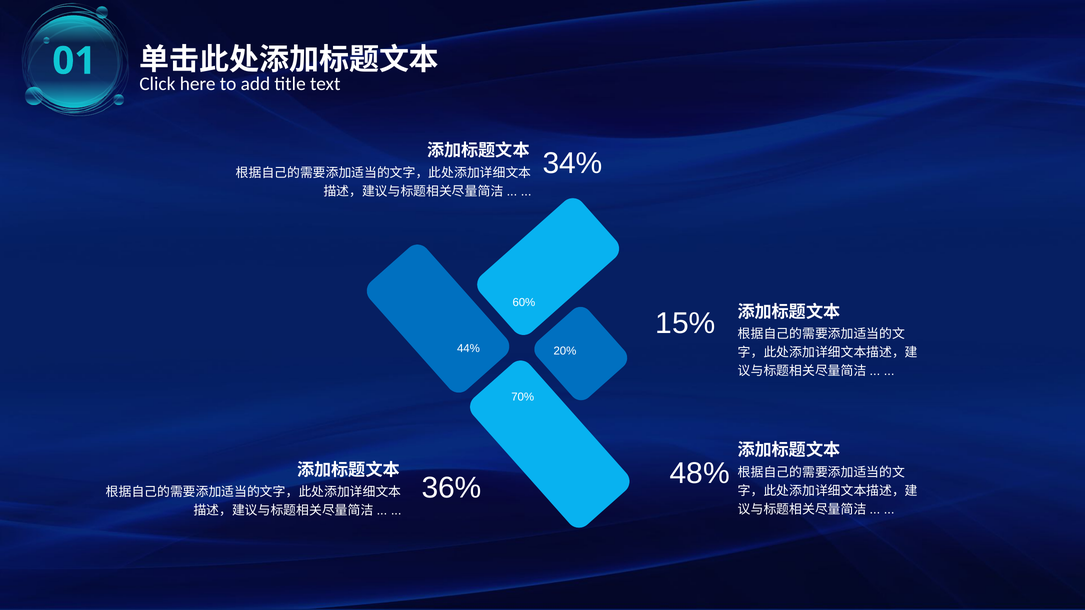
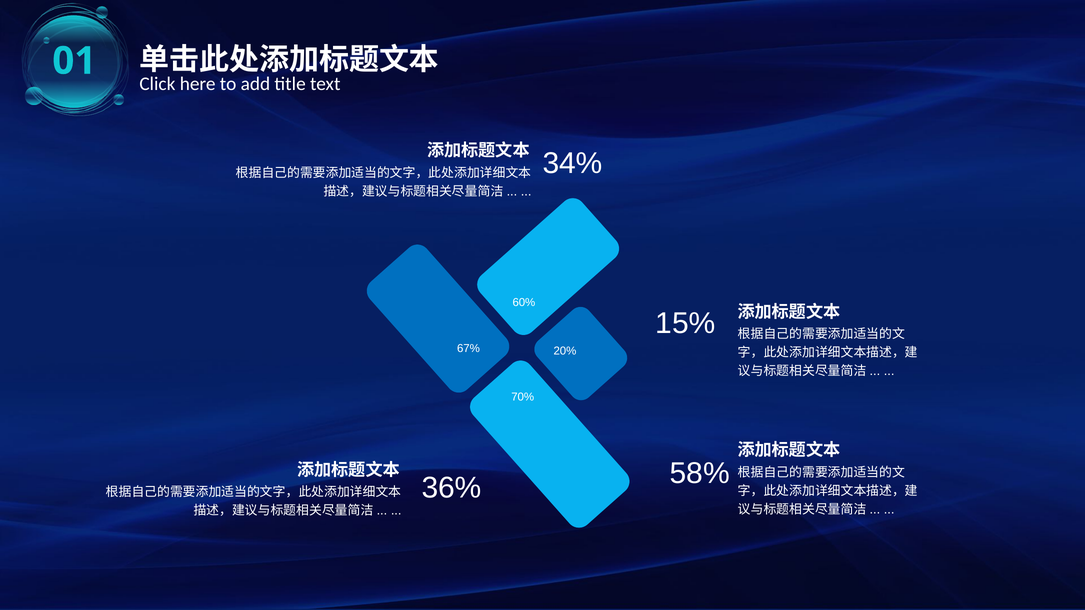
44%: 44% -> 67% (468, 348)
48%: 48% -> 58% (700, 474)
